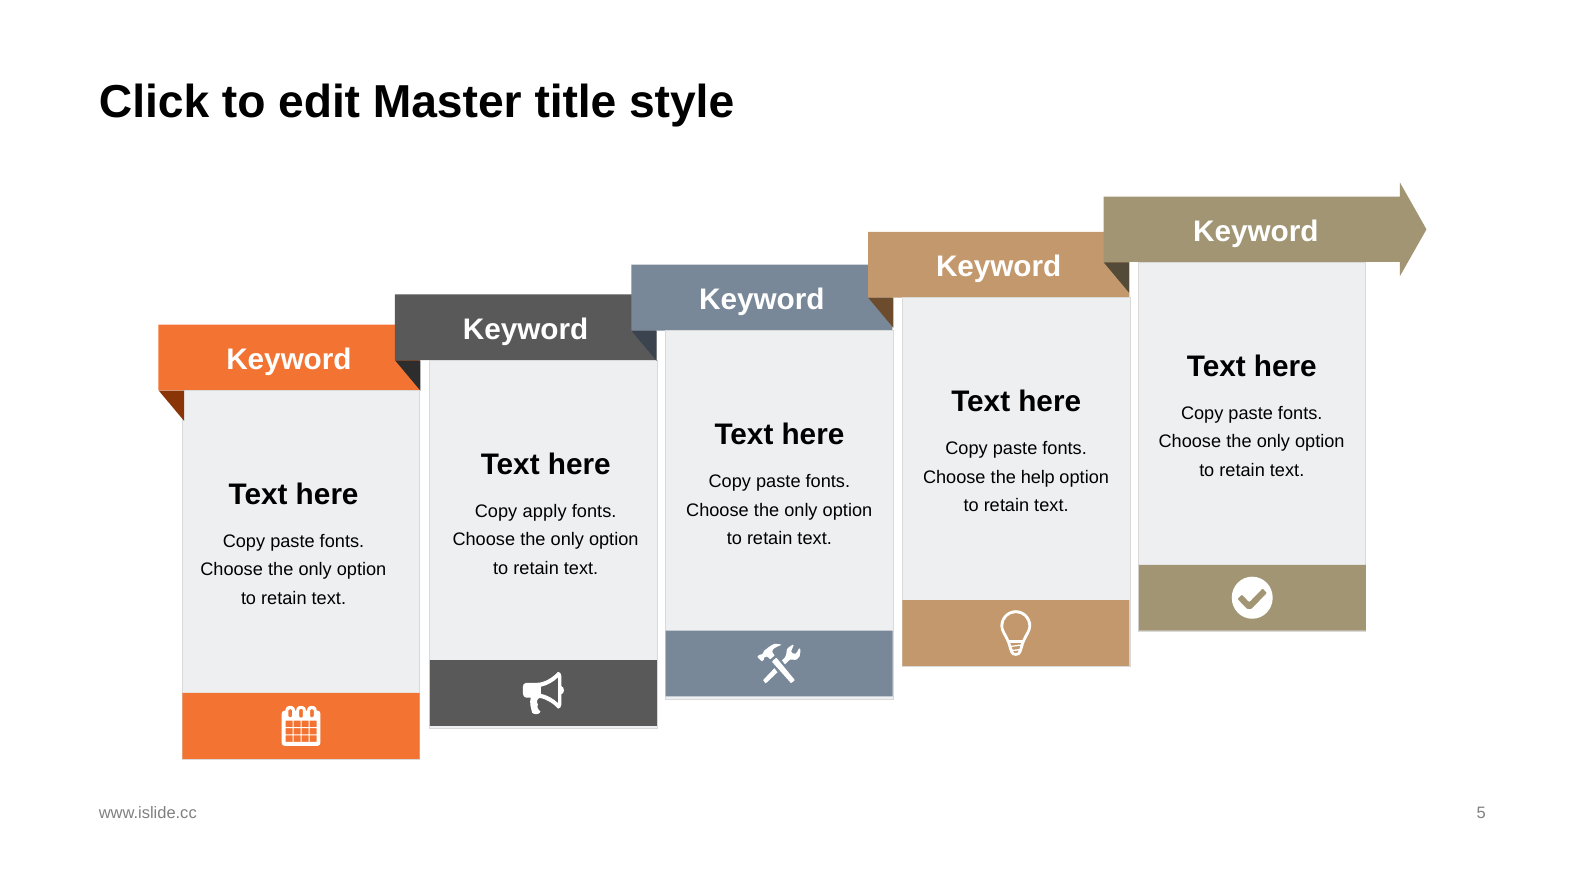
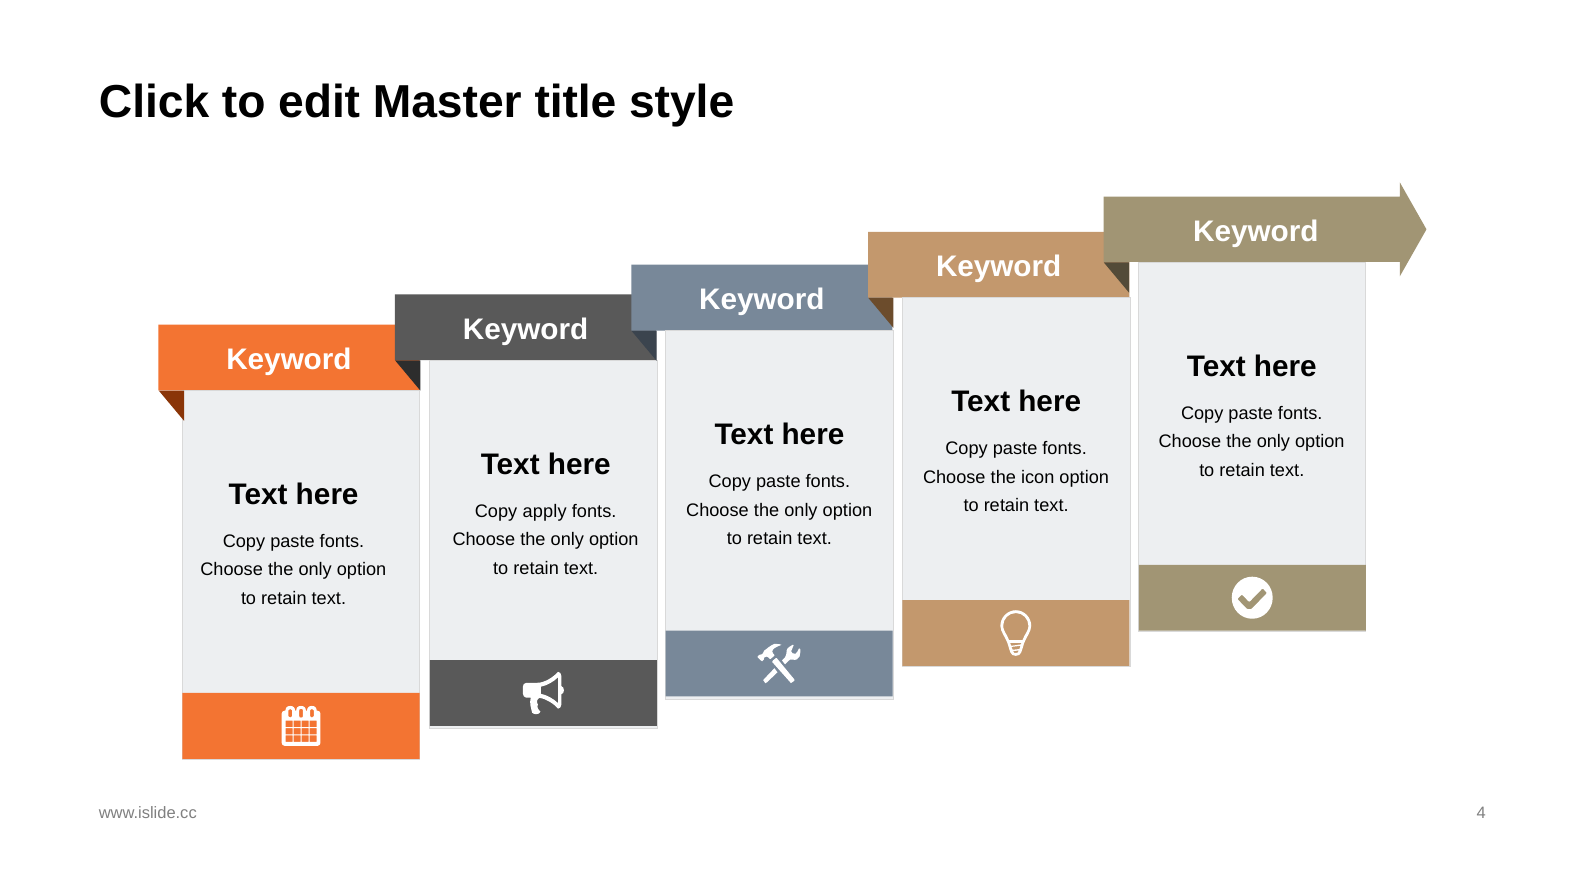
help: help -> icon (1038, 477)
5: 5 -> 4 (1481, 814)
